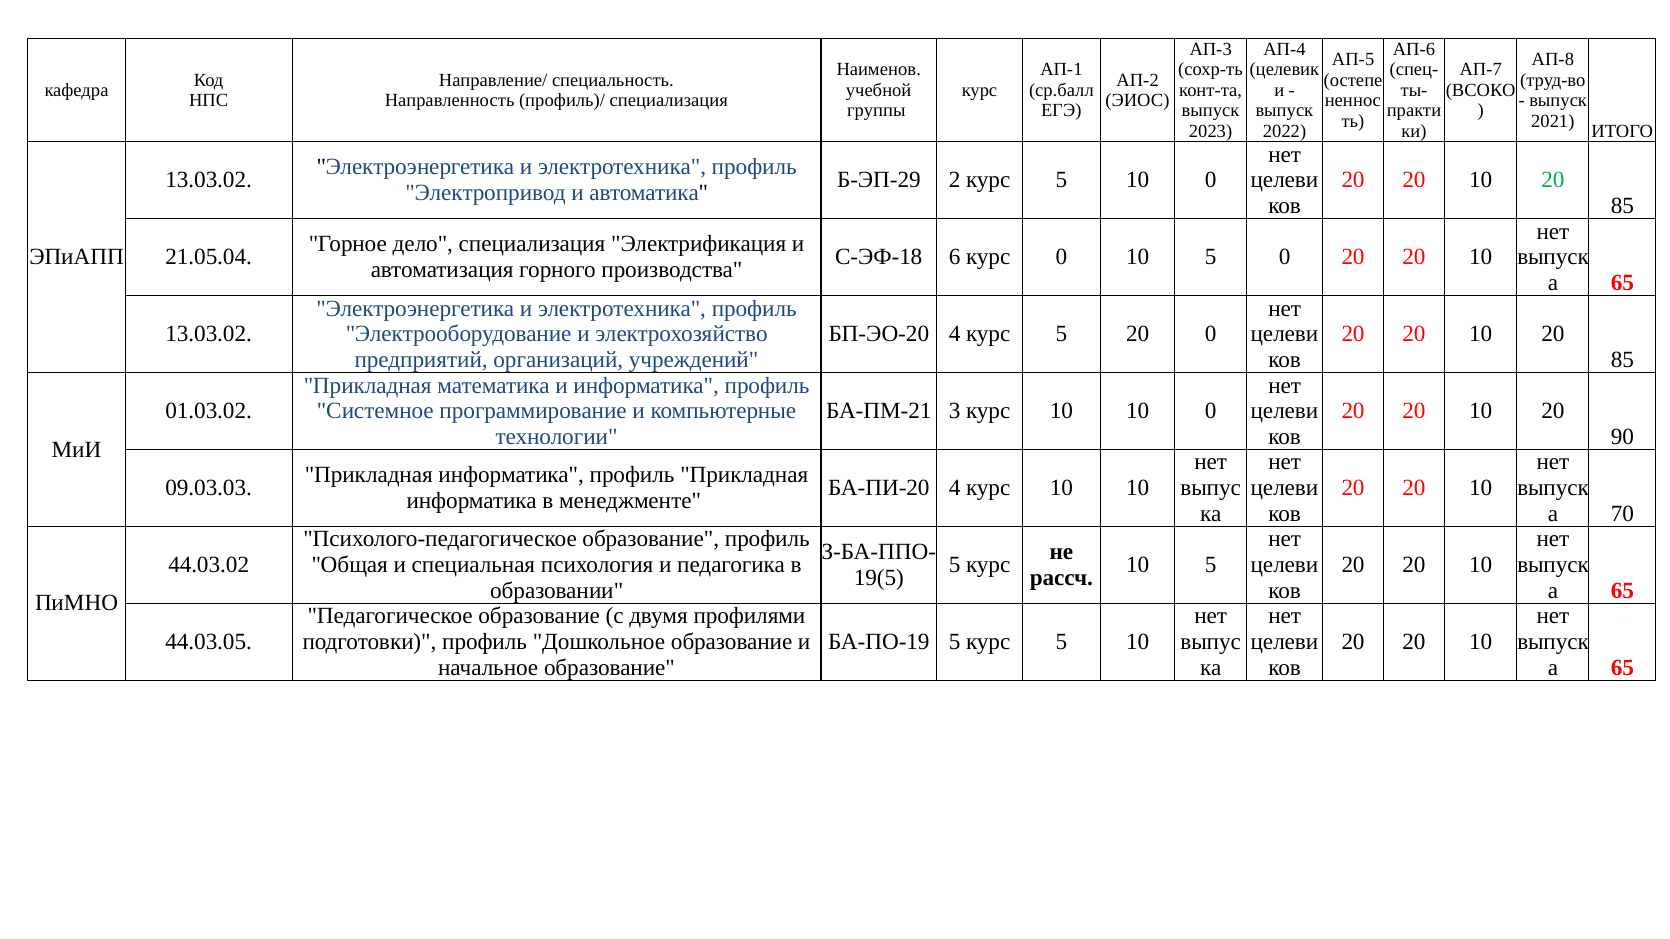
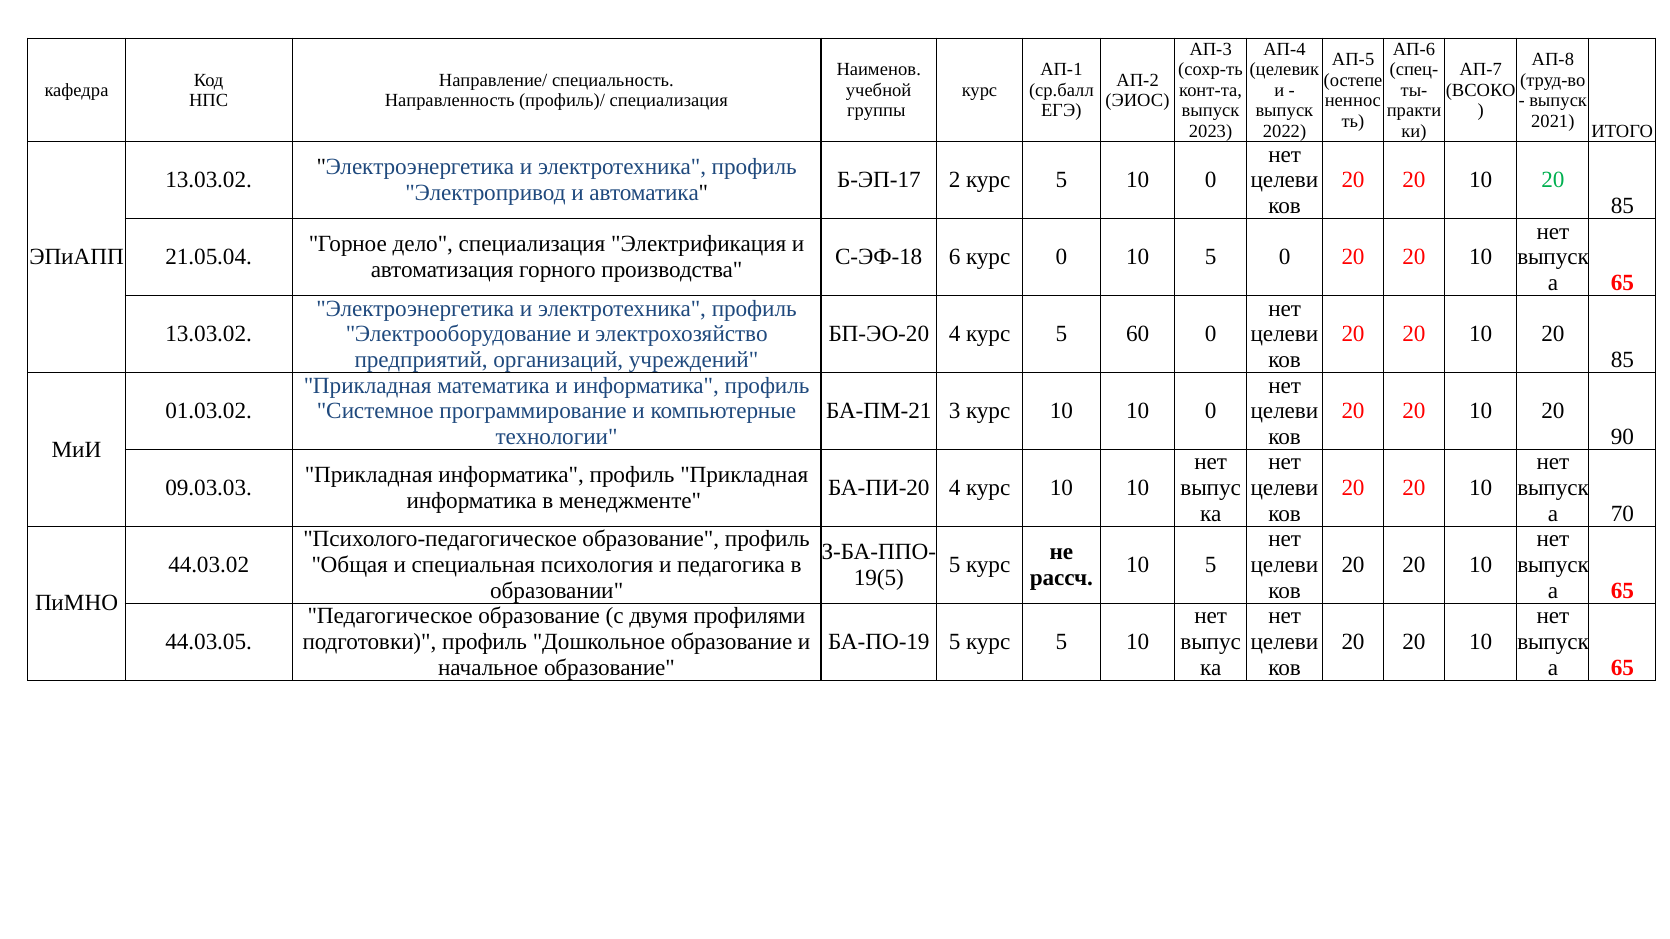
Б-ЭП-29: Б-ЭП-29 -> Б-ЭП-17 (879, 180)
5 20: 20 -> 60 (1138, 334)
